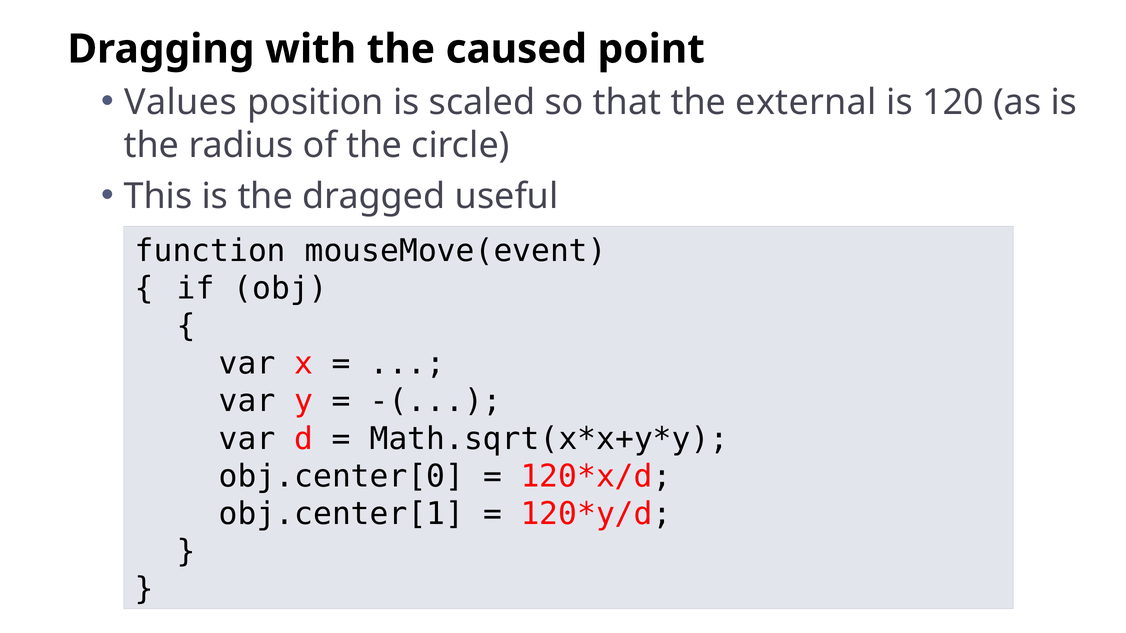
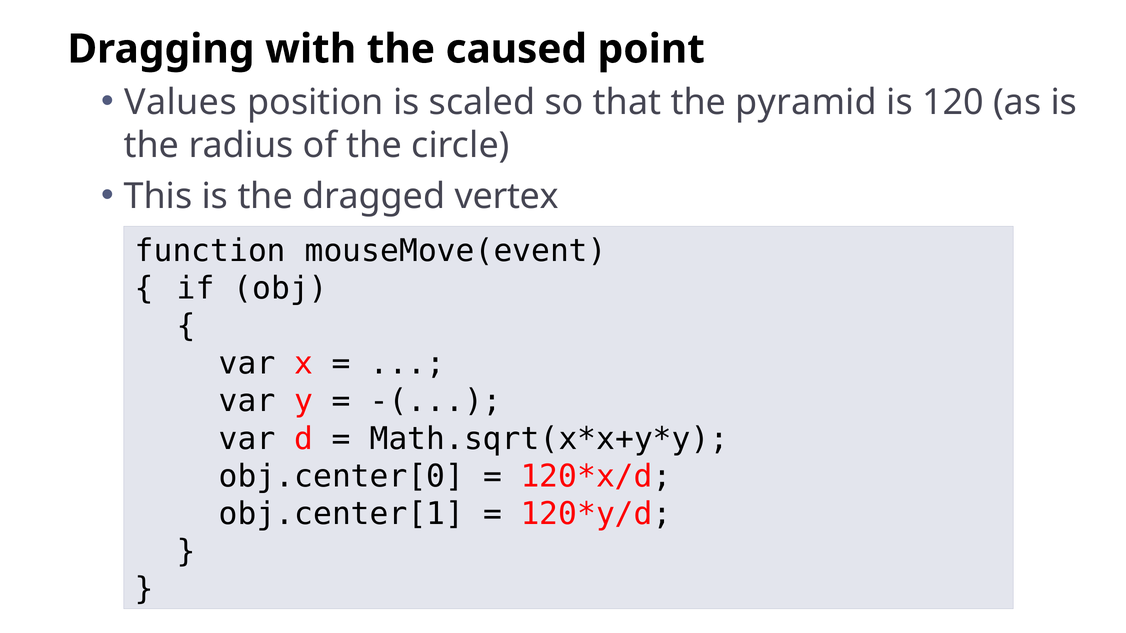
external: external -> pyramid (806, 103)
useful: useful -> vertex (507, 197)
